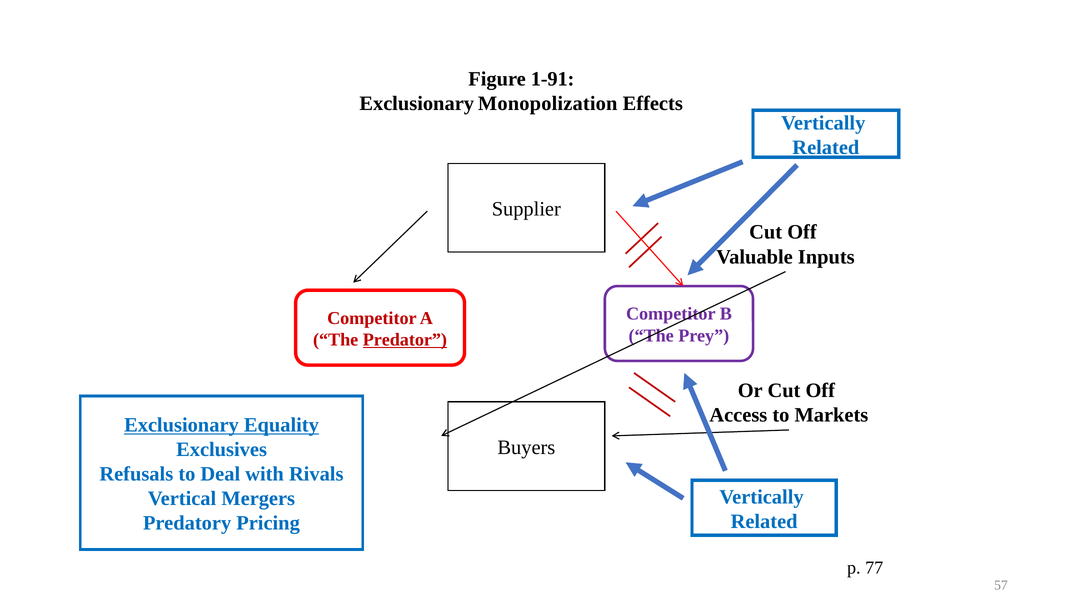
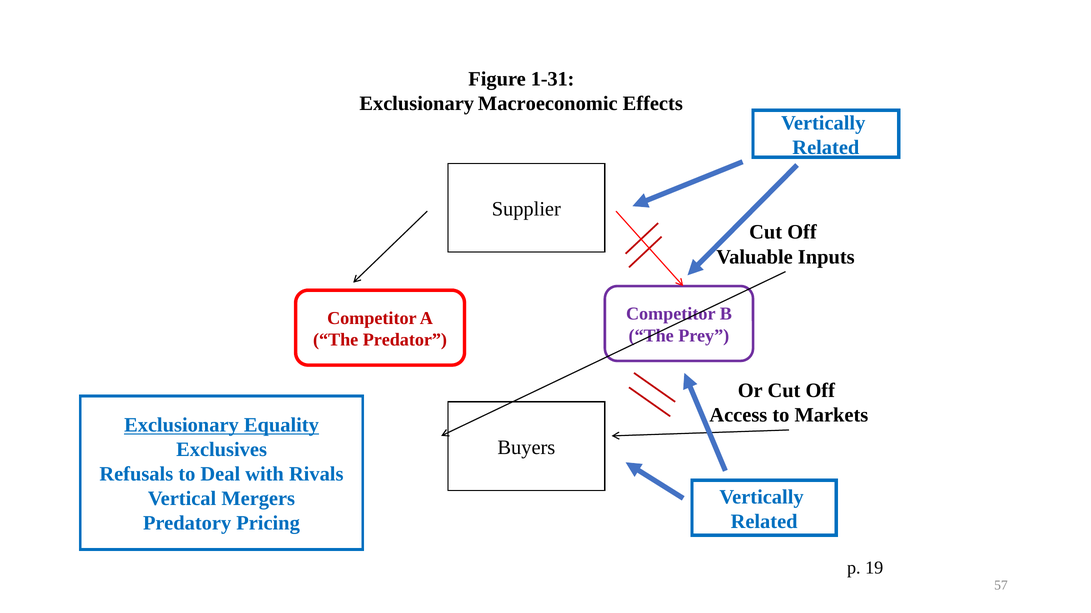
1-91: 1-91 -> 1-31 (553, 79)
Monopolization: Monopolization -> Macroeconomic (548, 104)
Predator underline: present -> none (405, 340)
77: 77 -> 19 (874, 569)
